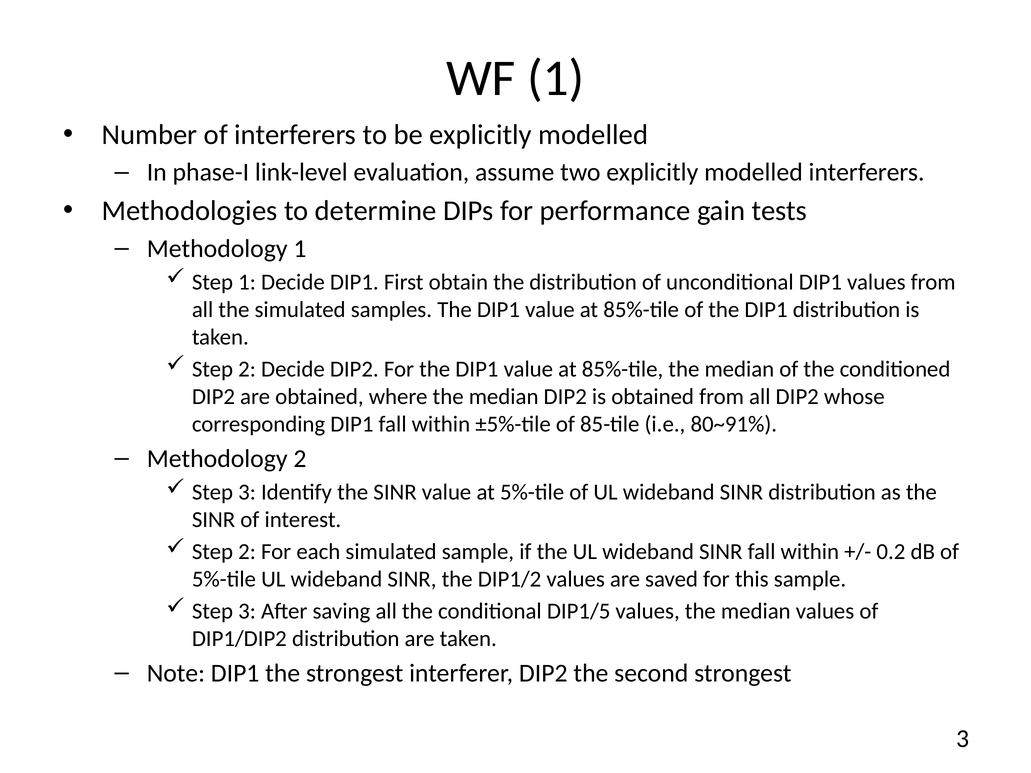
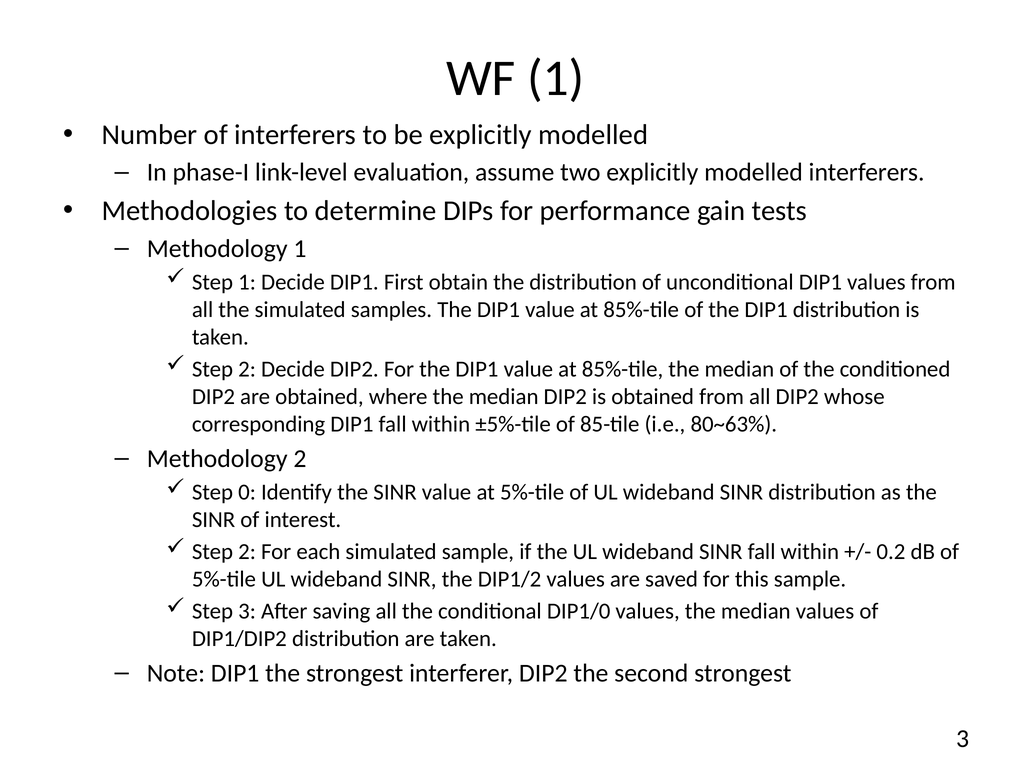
80~91%: 80~91% -> 80~63% (734, 424)
3: 3 -> 0 (247, 492)
DIP1/5: DIP1/5 -> DIP1/0 (579, 612)
